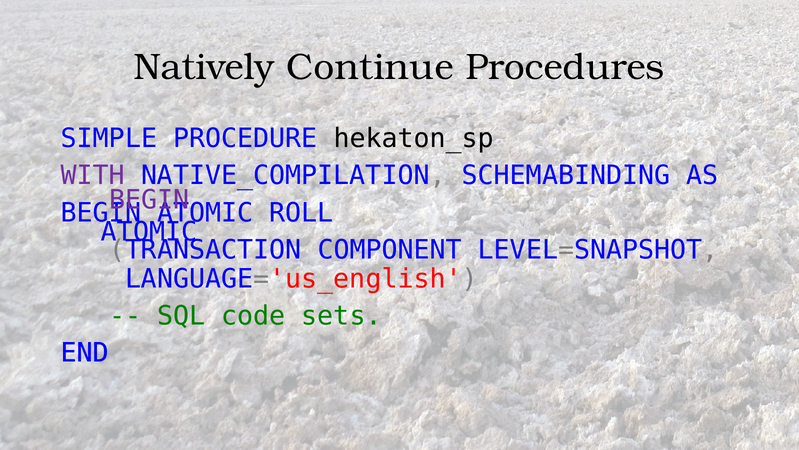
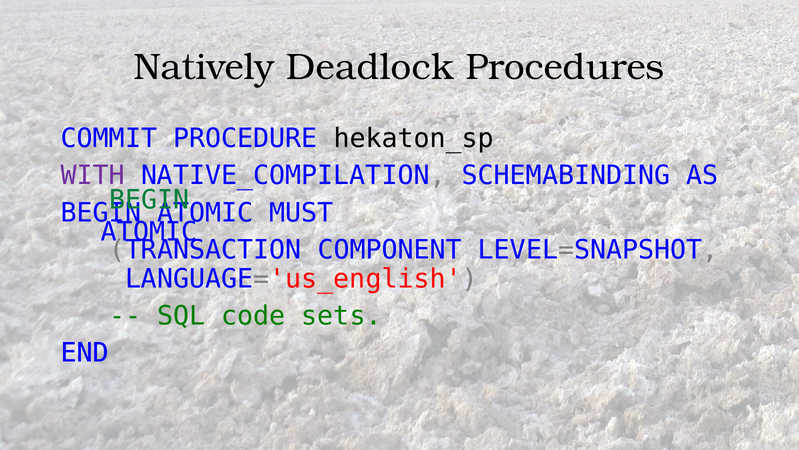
Continue: Continue -> Deadlock (370, 67)
SIMPLE: SIMPLE -> COMMIT (109, 138)
BEGIN colour: purple -> green (149, 199)
ROLL: ROLL -> MUST (301, 213)
